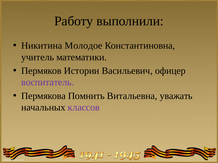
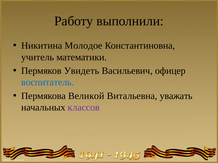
Истории: Истории -> Увидеть (82, 71)
воспитатель colour: purple -> blue (48, 83)
Помнить: Помнить -> Великой (86, 96)
